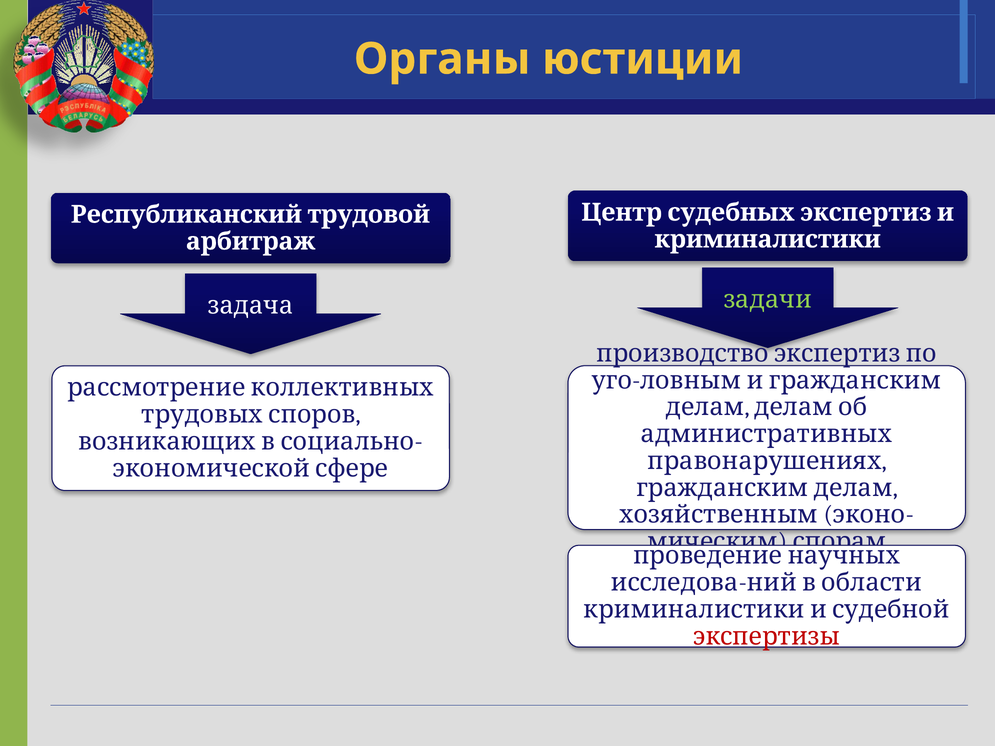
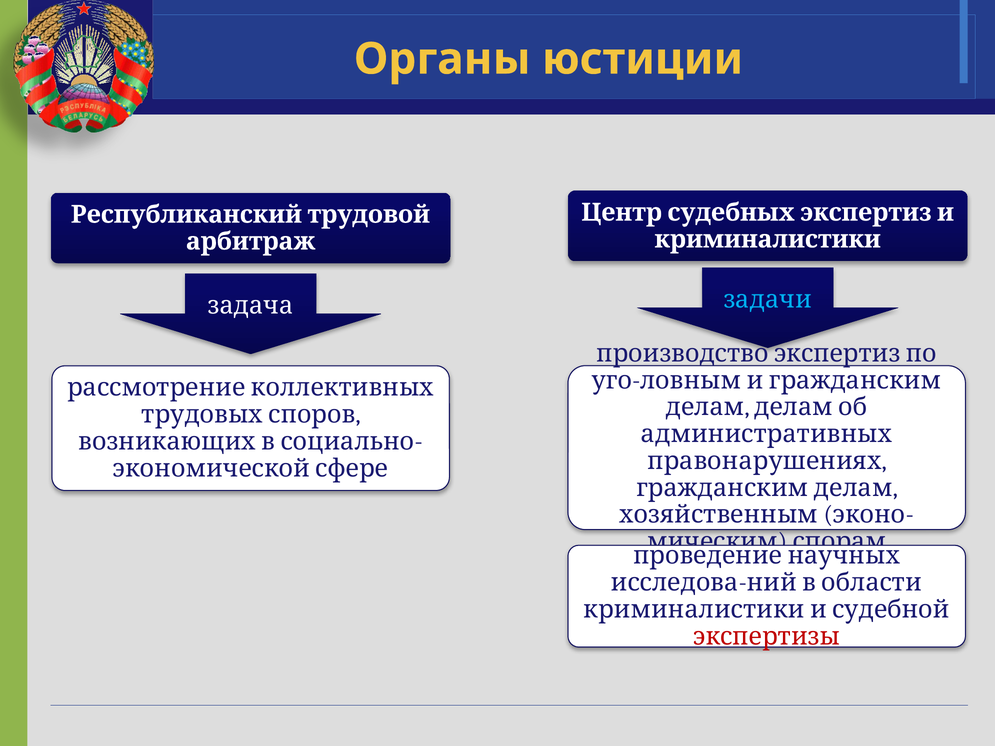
задачи colour: light green -> light blue (768, 299)
